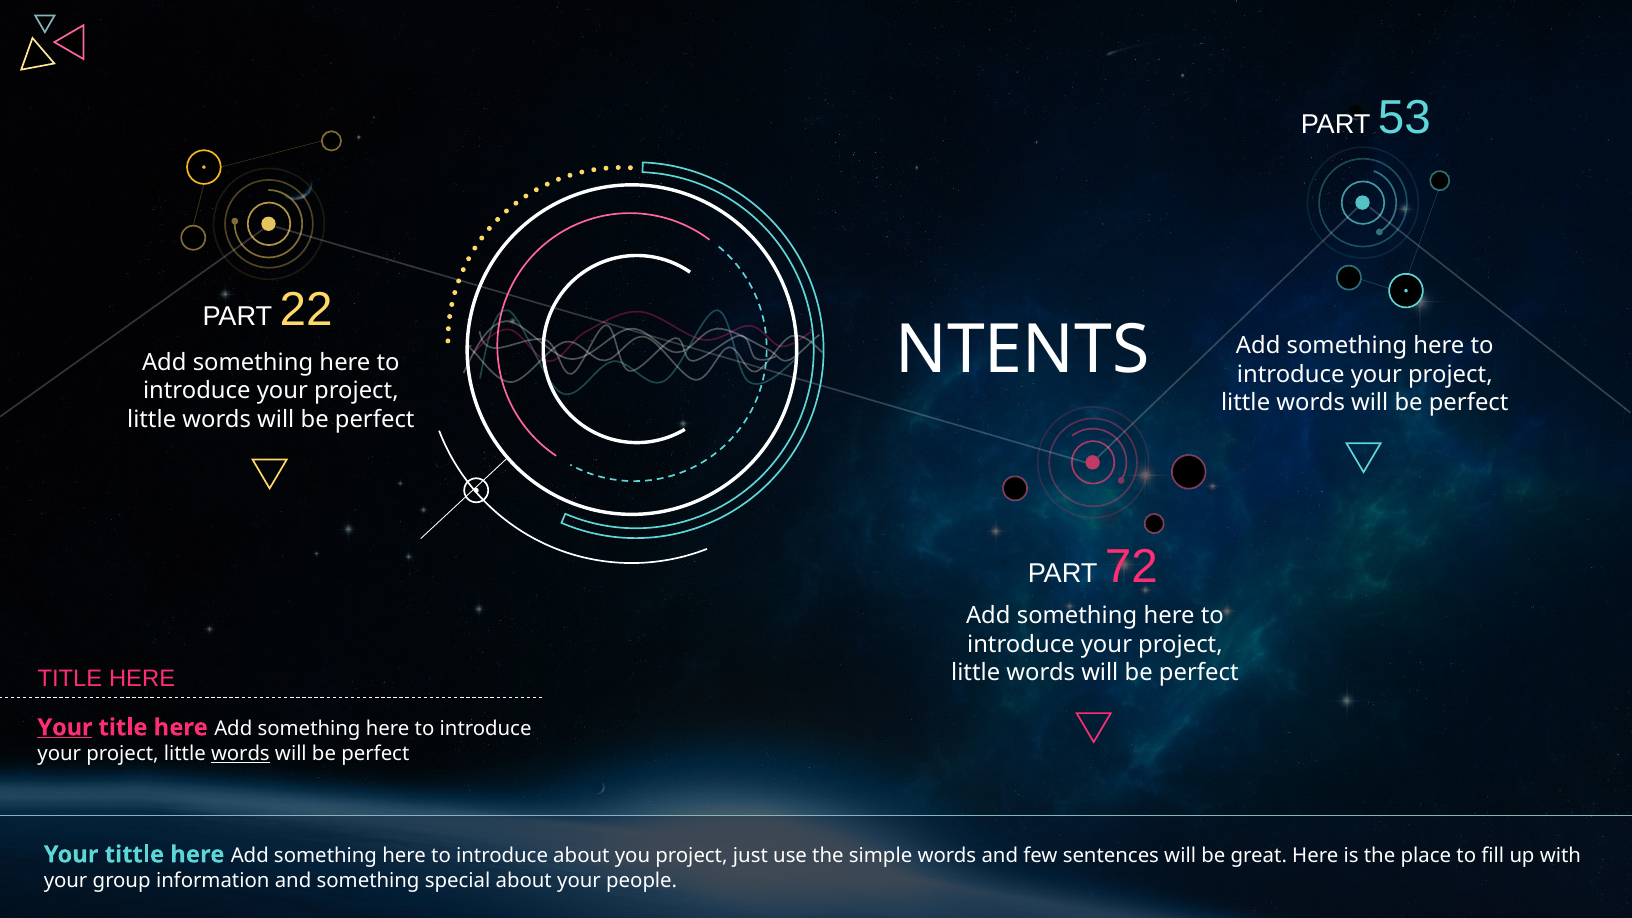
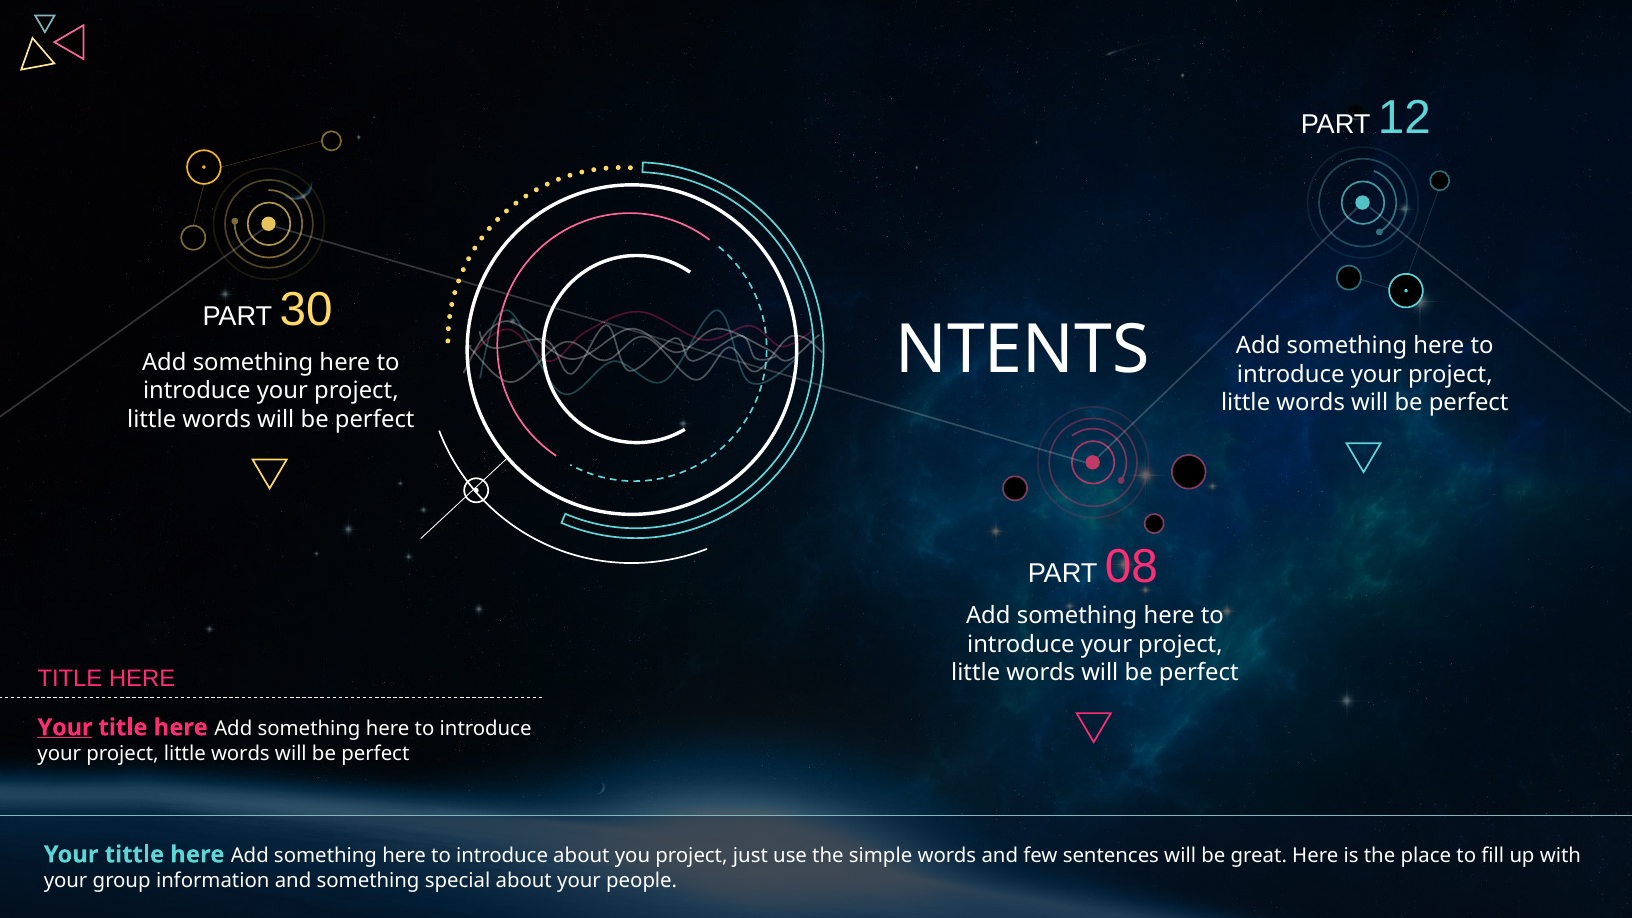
53: 53 -> 12 (1404, 118)
22: 22 -> 30 (306, 310)
72: 72 -> 08 (1131, 567)
words underline: present -> none (240, 754)
